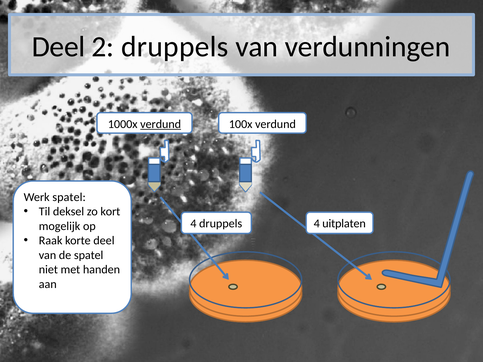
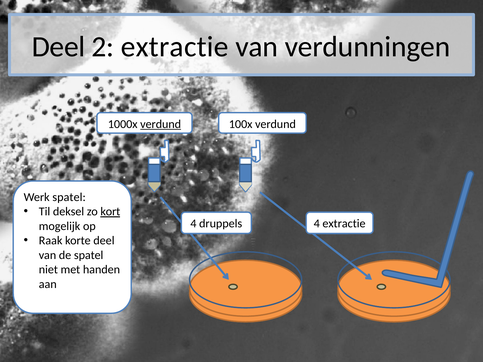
2 druppels: druppels -> extractie (175, 47)
kort underline: none -> present (110, 212)
4 uitplaten: uitplaten -> extractie (344, 224)
